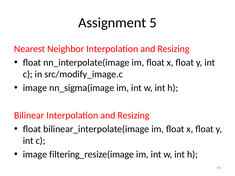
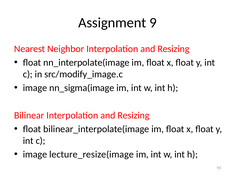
5: 5 -> 9 (153, 23)
filtering_resize(image: filtering_resize(image -> lecture_resize(image (92, 155)
